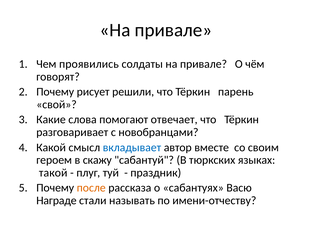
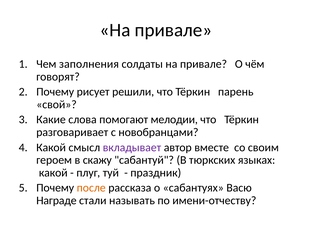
проявились: проявились -> заполнения (89, 64)
отвечает: отвечает -> мелодии (174, 120)
вкладывает colour: blue -> purple (132, 147)
такой: такой -> какой (53, 173)
